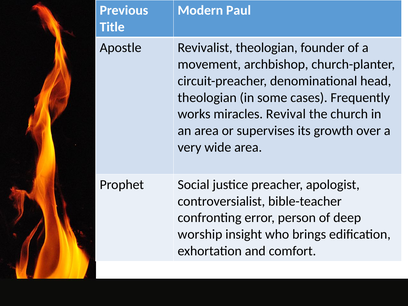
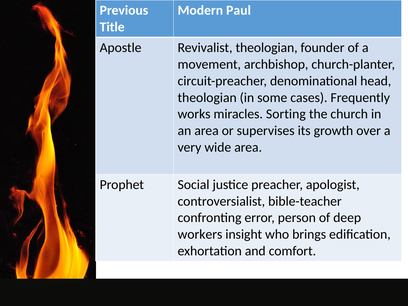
Revival: Revival -> Sorting (286, 114)
worship: worship -> workers (200, 234)
